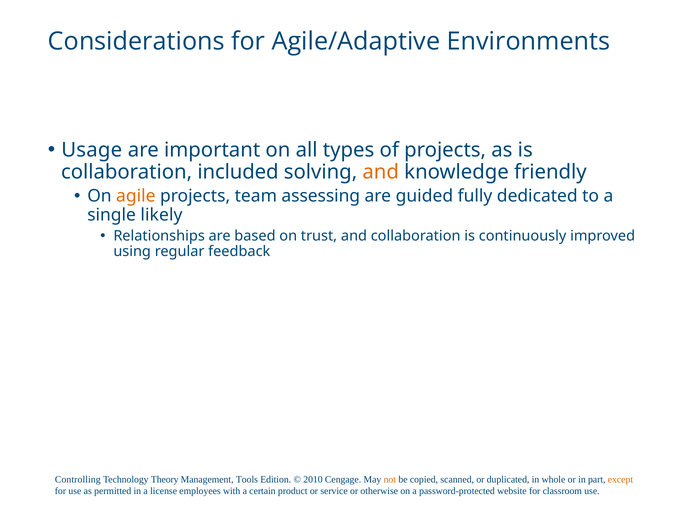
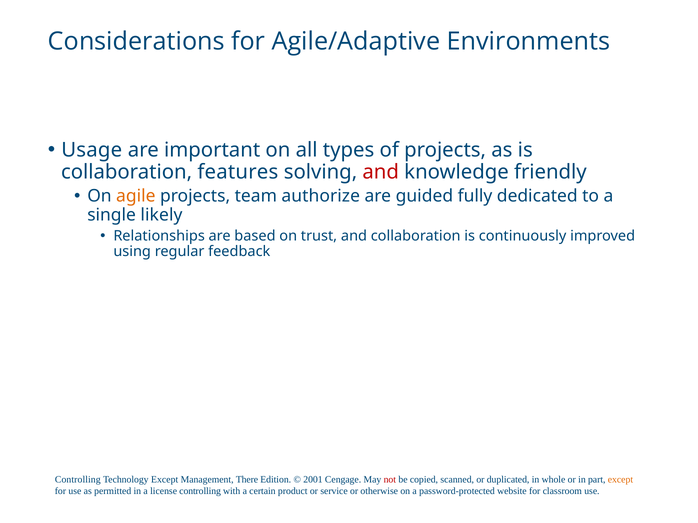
included: included -> features (238, 172)
and colour: orange -> red (381, 172)
assessing: assessing -> authorize (321, 196)
Technology Theory: Theory -> Except (165, 480)
Tools: Tools -> There (247, 480)
2010: 2010 -> 2001 (313, 480)
not colour: orange -> red (390, 480)
license employees: employees -> controlling (200, 492)
